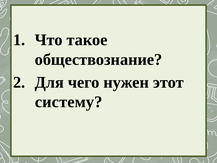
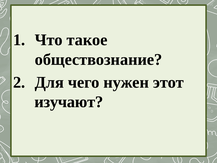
систему: систему -> изучают (69, 102)
